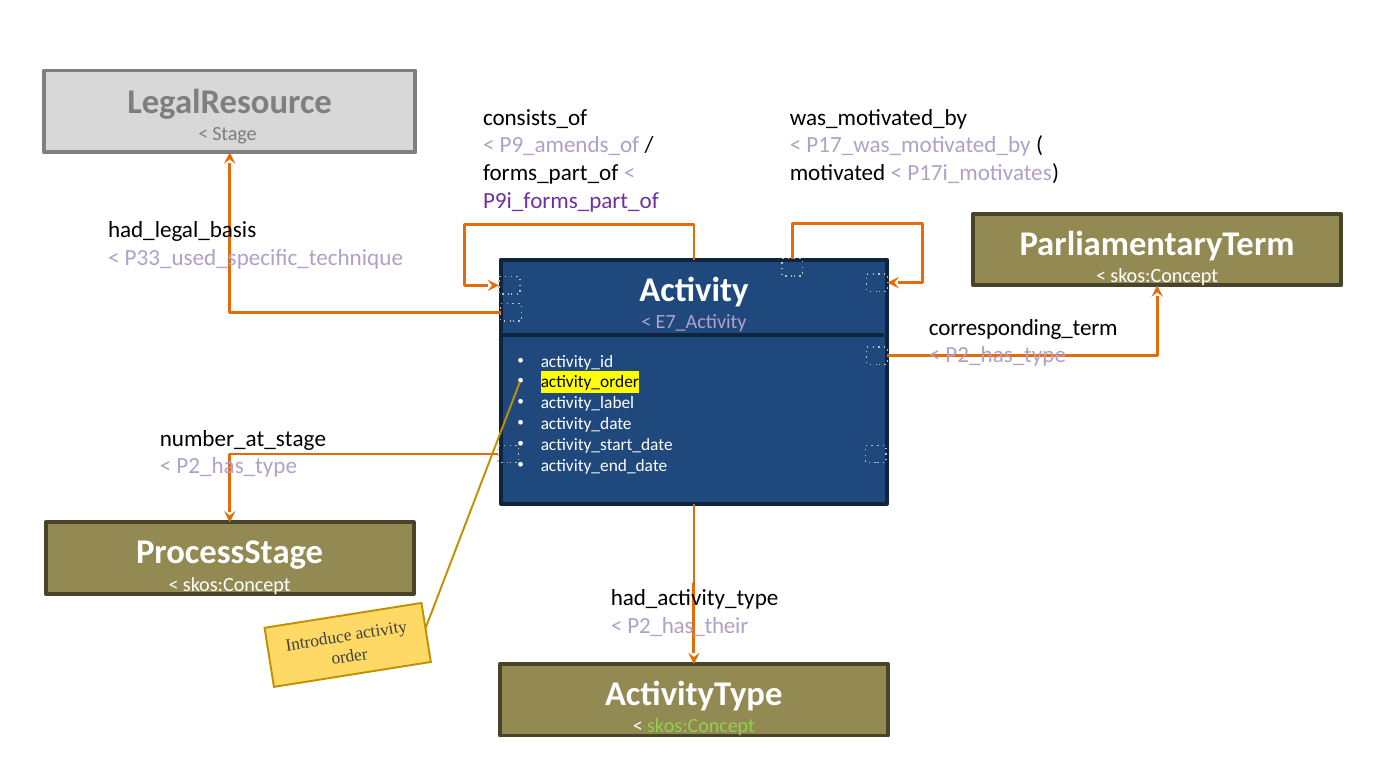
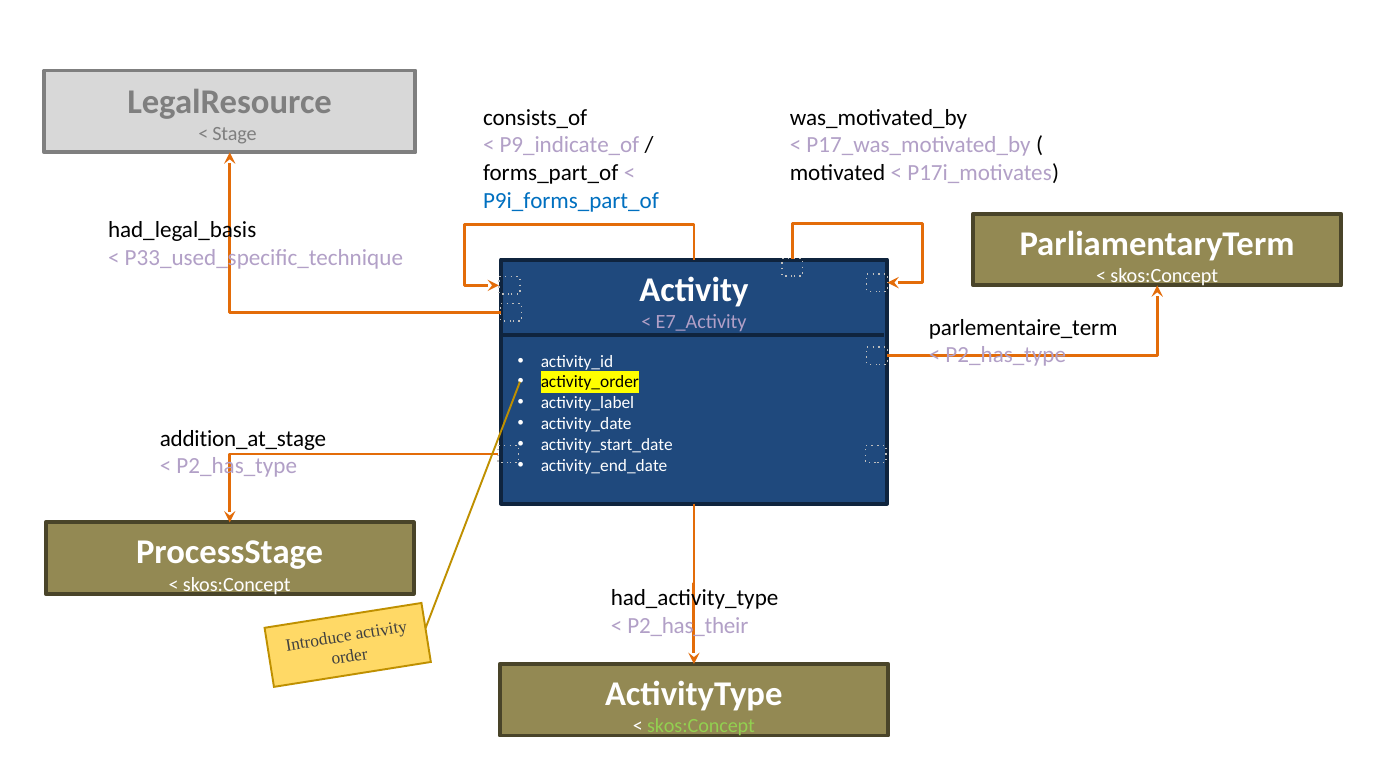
P9_amends_of: P9_amends_of -> P9_indicate_of (569, 145)
P9i_forms_part_of colour: purple -> blue (571, 201)
corresponding_term: corresponding_term -> parlementaire_term (1023, 328)
number_at_stage: number_at_stage -> addition_at_stage (243, 439)
